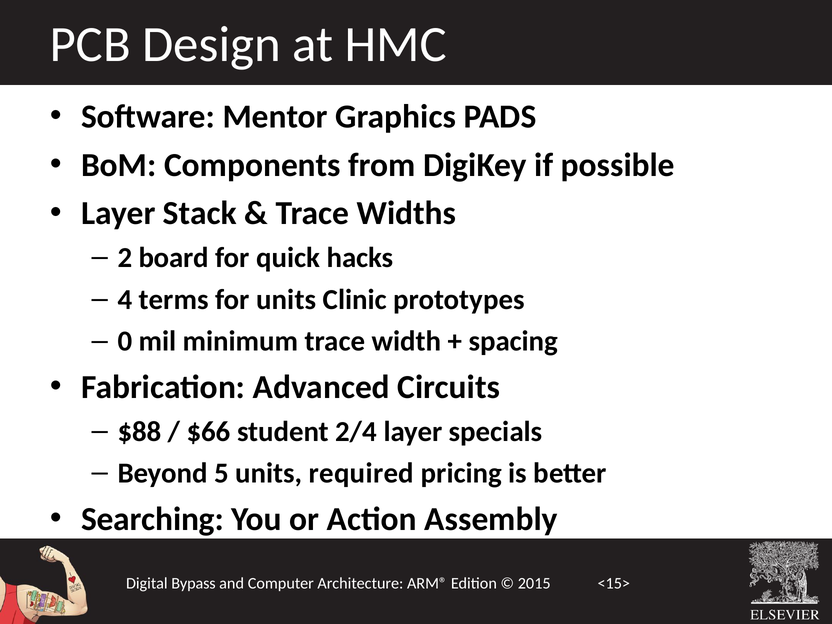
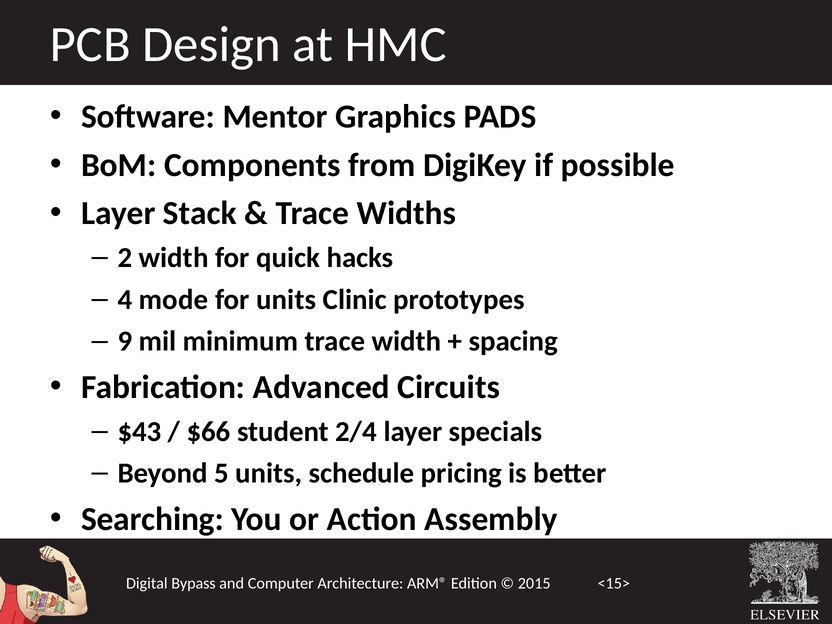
2 board: board -> width (174, 258)
terms: terms -> mode (173, 300)
0: 0 -> 9 (125, 341)
$88: $88 -> $43 (139, 431)
required: required -> schedule (362, 473)
